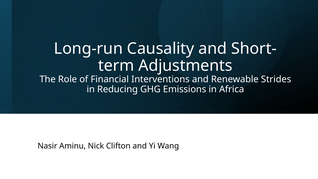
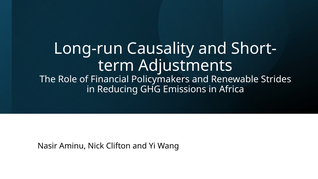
Interventions: Interventions -> Policymakers (160, 79)
